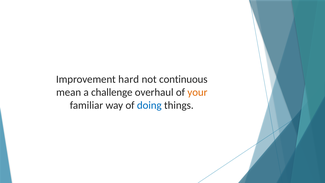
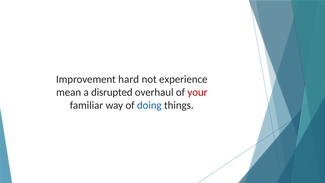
continuous: continuous -> experience (183, 79)
challenge: challenge -> disrupted (112, 92)
your colour: orange -> red (197, 92)
